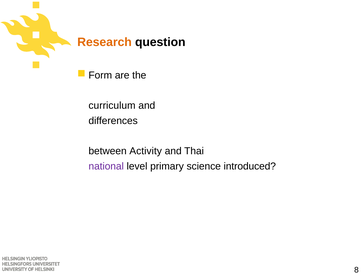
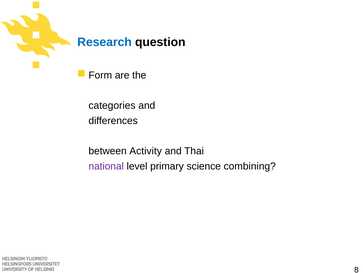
Research colour: orange -> blue (105, 42)
curriculum: curriculum -> categories (112, 105)
introduced: introduced -> combining (250, 166)
